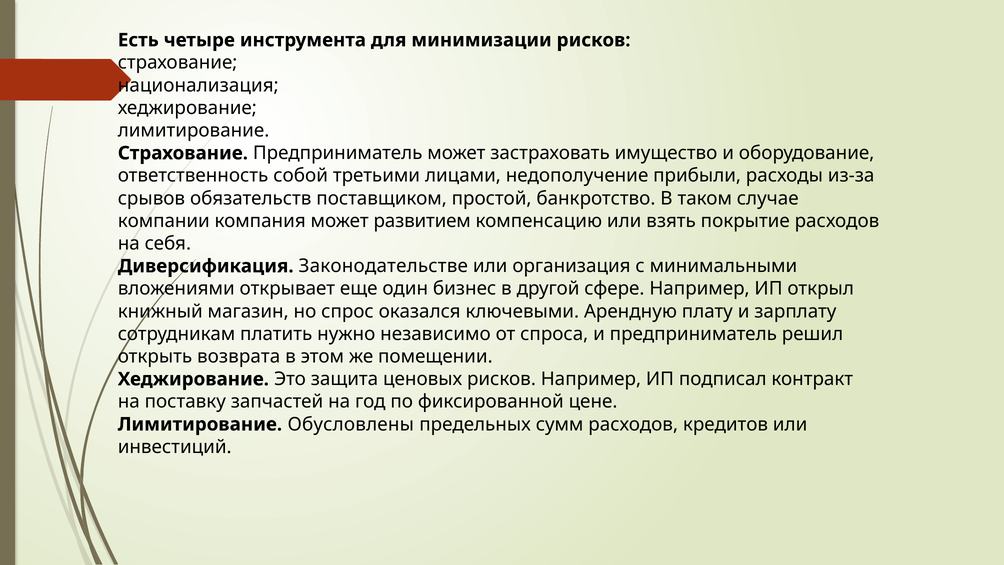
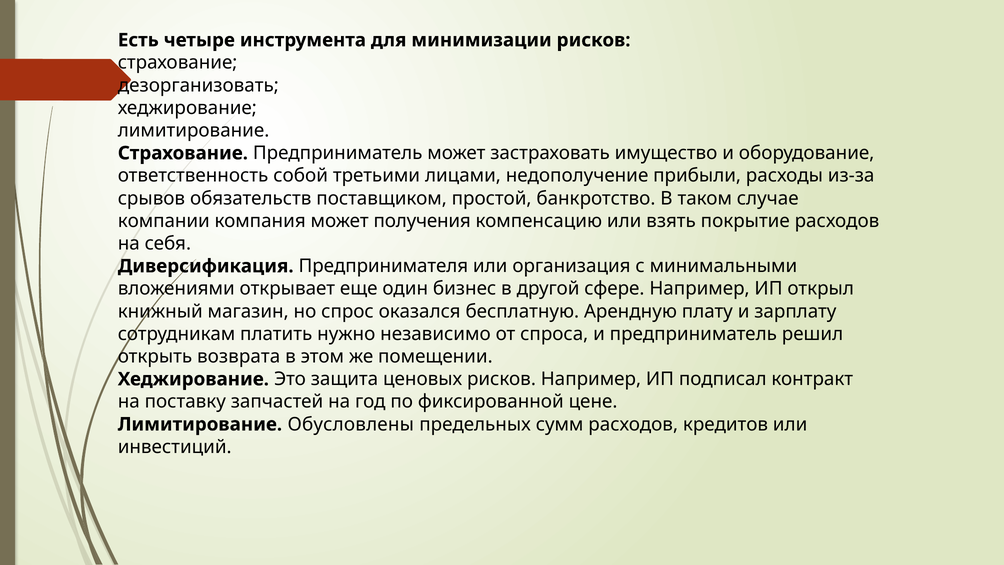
национализация: национализация -> дезорганизовать (198, 85)
развитием: развитием -> получения (422, 221)
Законодательстве: Законодательстве -> Предпринимателя (383, 266)
ключевыми: ключевыми -> бесплатную (522, 311)
